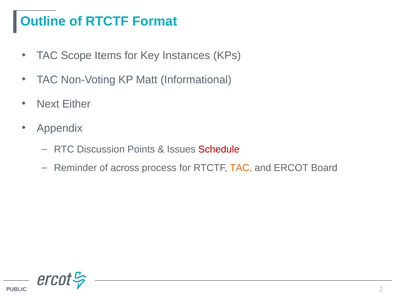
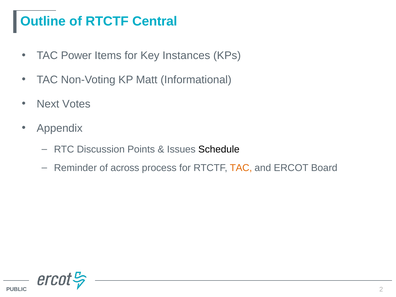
Format: Format -> Central (155, 21)
Scope: Scope -> Power (76, 56)
Either: Either -> Votes (76, 104)
Schedule colour: red -> black (219, 149)
